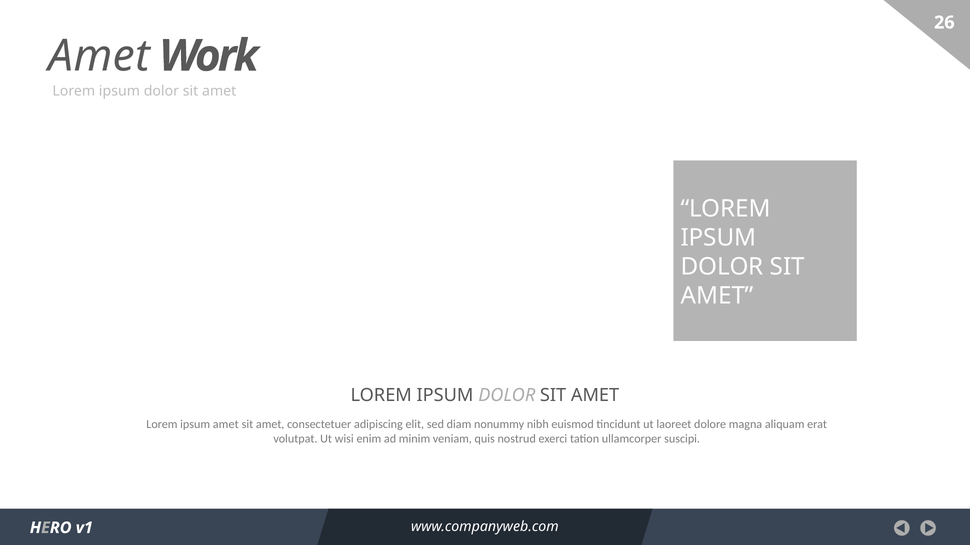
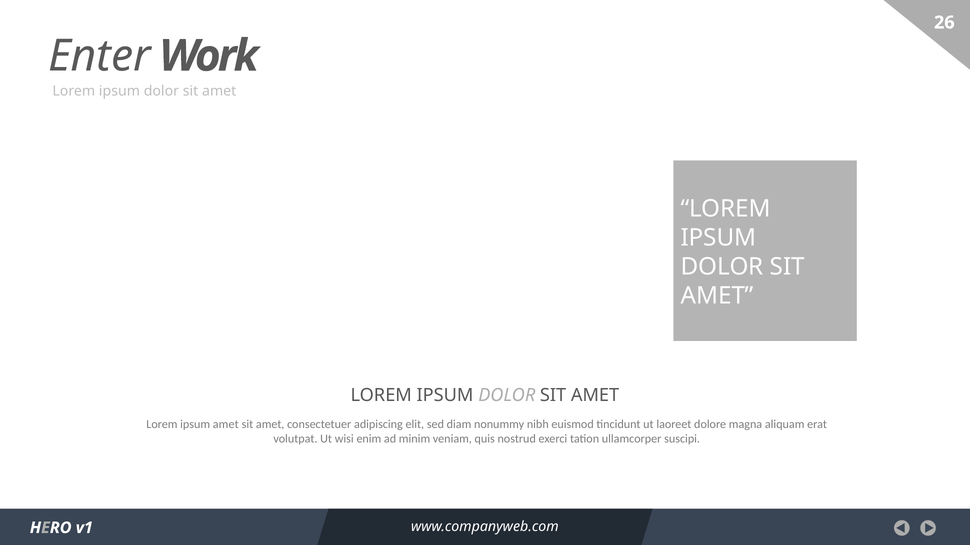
Amet: Amet -> Enter (99, 56)
